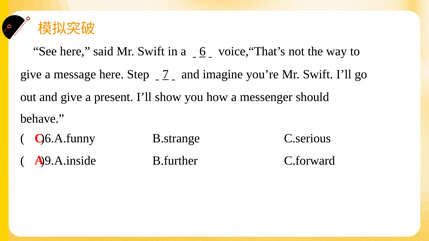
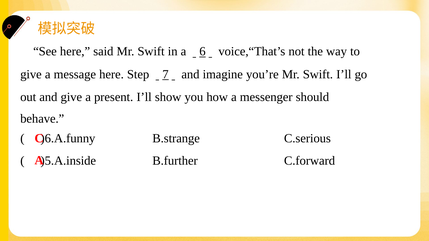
)9.A.inside: )9.A.inside -> )5.A.inside (68, 161)
